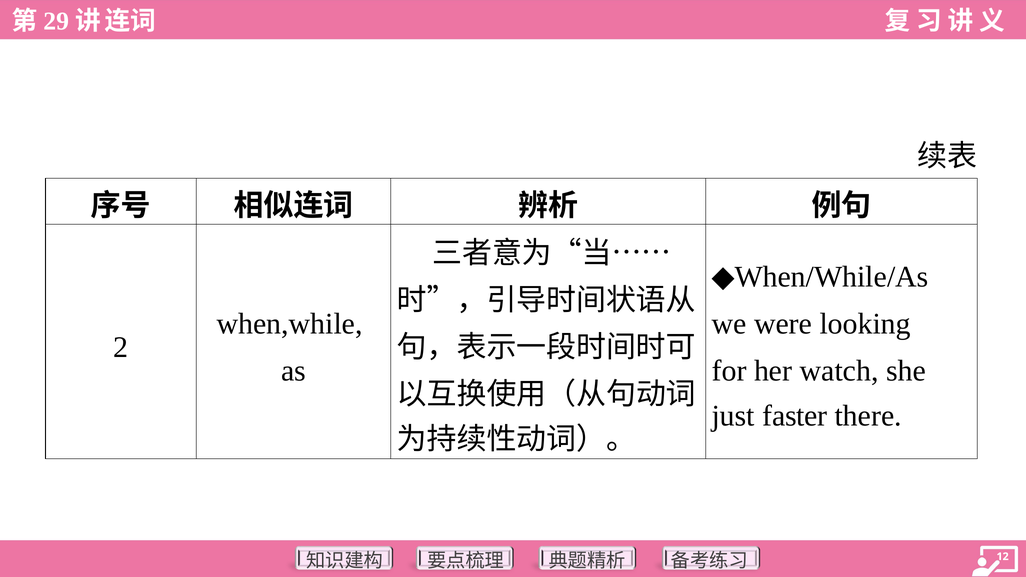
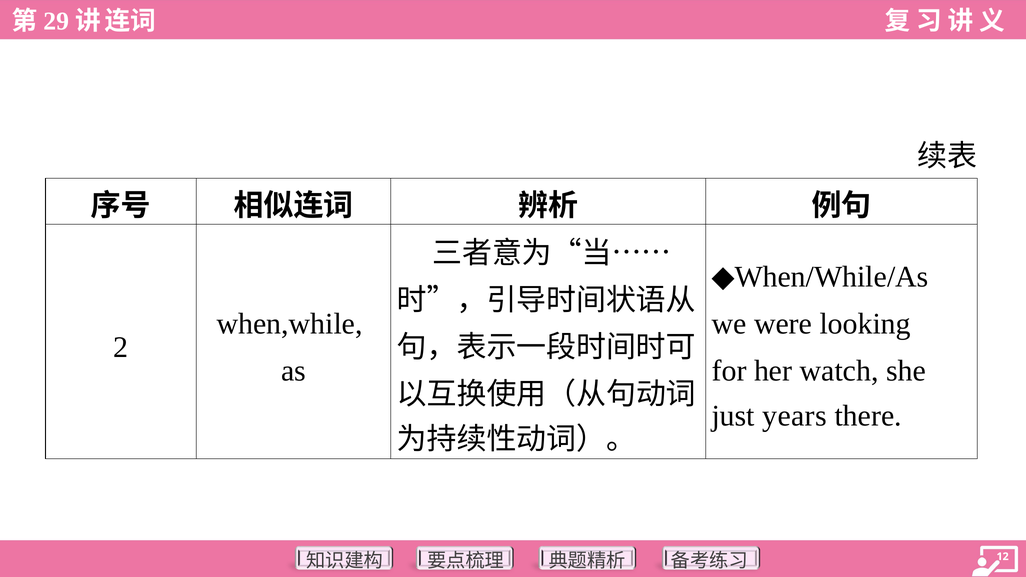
faster: faster -> years (795, 416)
